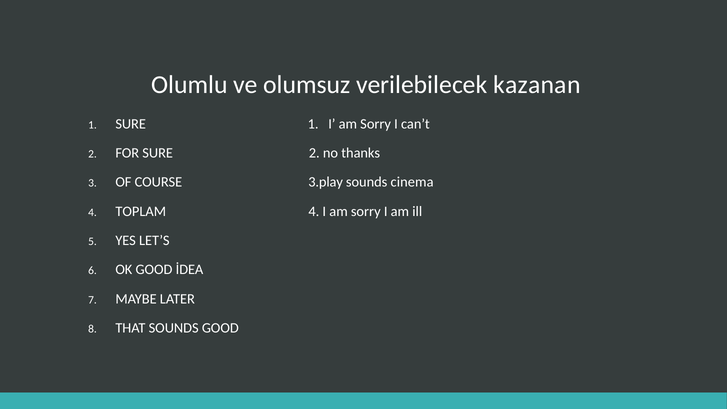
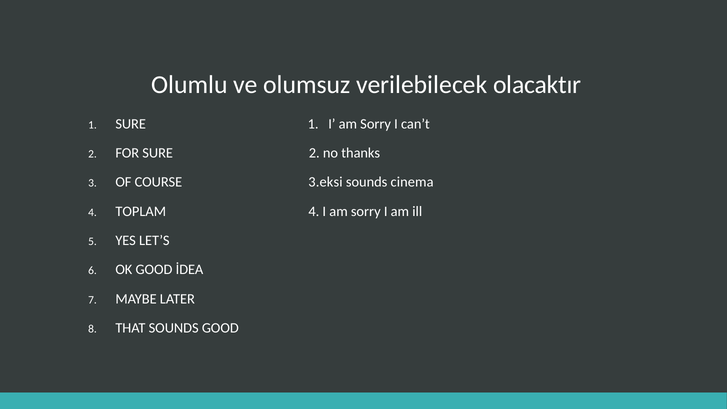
kazanan: kazanan -> olacaktır (537, 85)
3.play: 3.play -> 3.eksi (325, 182)
